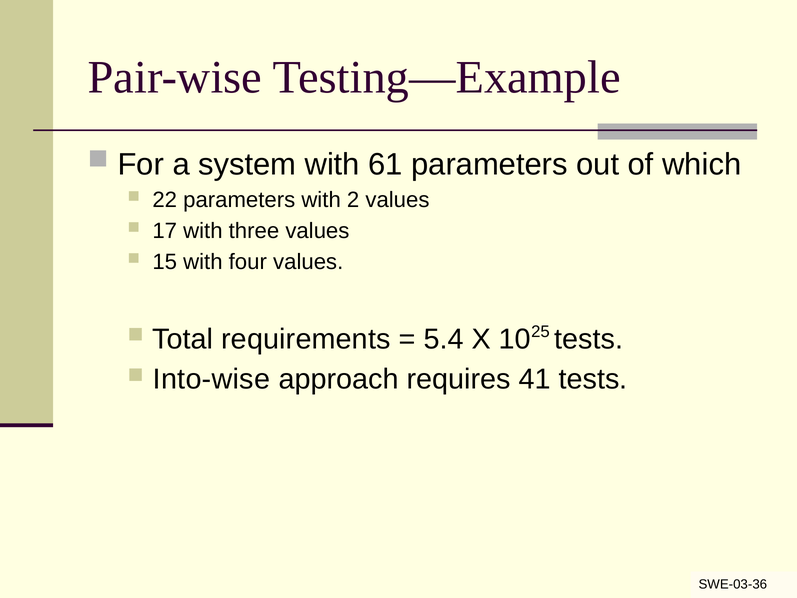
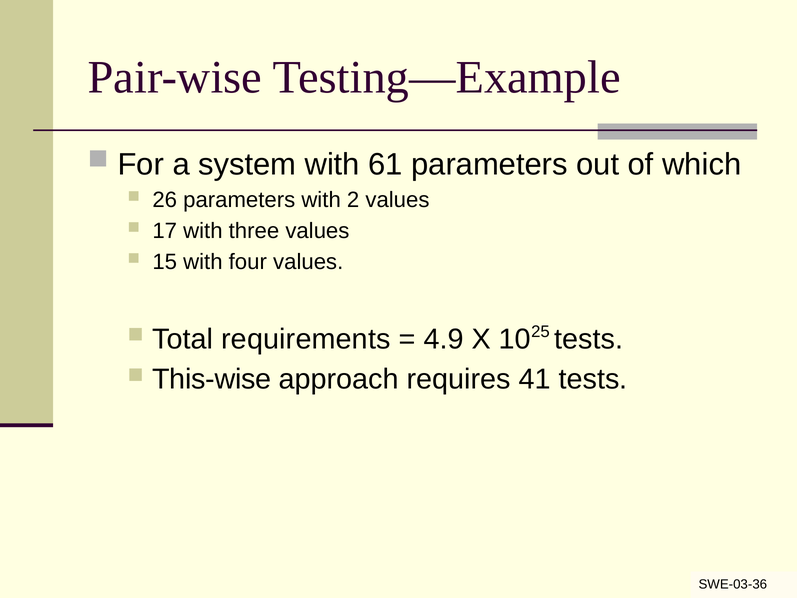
22: 22 -> 26 (165, 200)
5.4: 5.4 -> 4.9 (444, 339)
Into-wise: Into-wise -> This-wise (212, 379)
